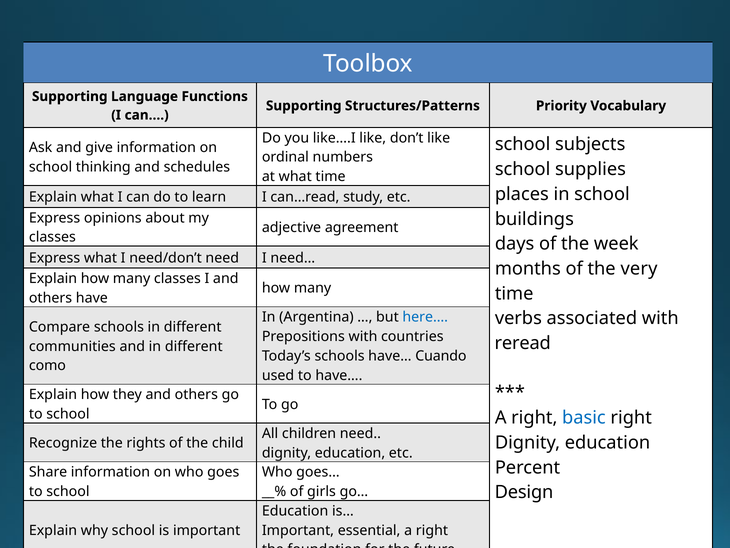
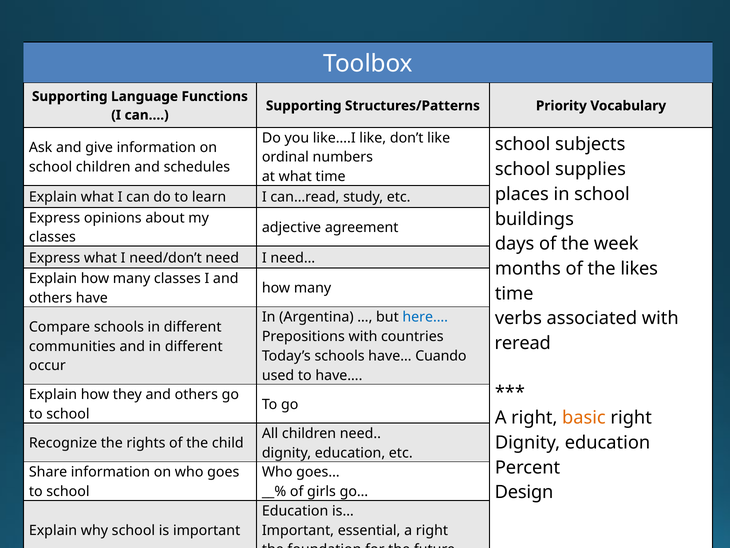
school thinking: thinking -> children (103, 167)
very: very -> likes (639, 268)
como: como -> occur (47, 365)
basic colour: blue -> orange (584, 417)
